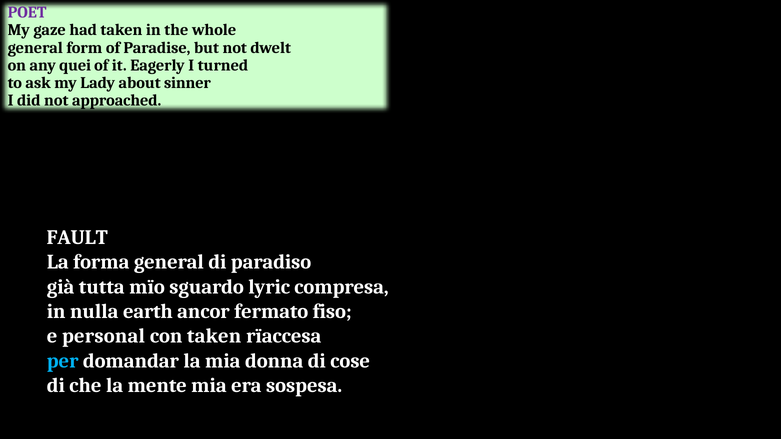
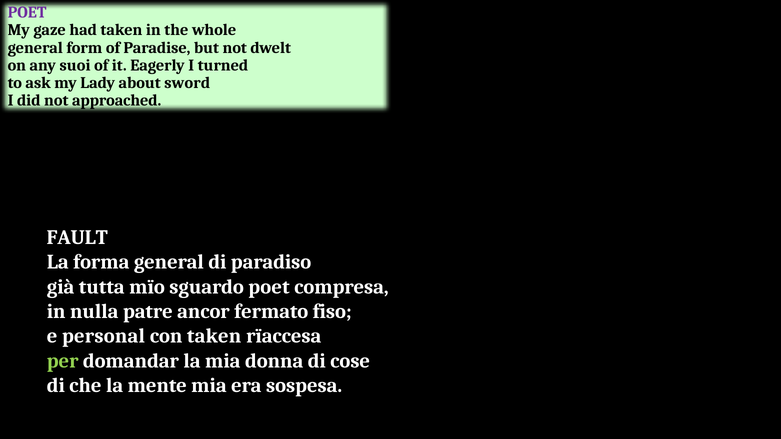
quei: quei -> suoi (75, 65)
sinner: sinner -> sword (187, 83)
sguardo lyric: lyric -> poet (269, 287)
earth: earth -> patre (148, 312)
per colour: light blue -> light green (63, 361)
